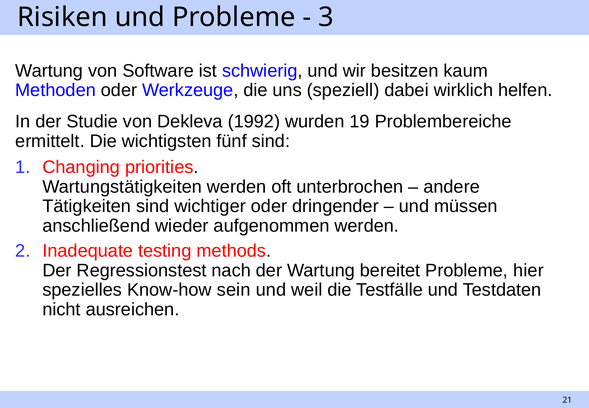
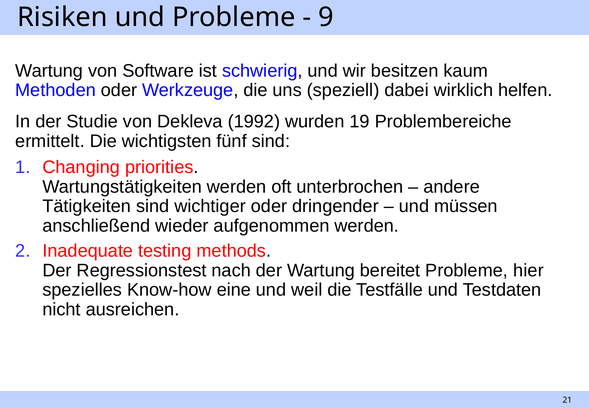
3: 3 -> 9 (326, 17)
sein: sein -> eine (234, 290)
